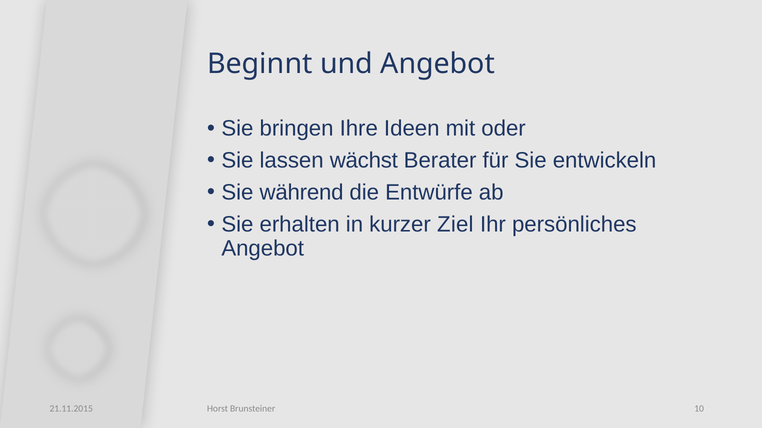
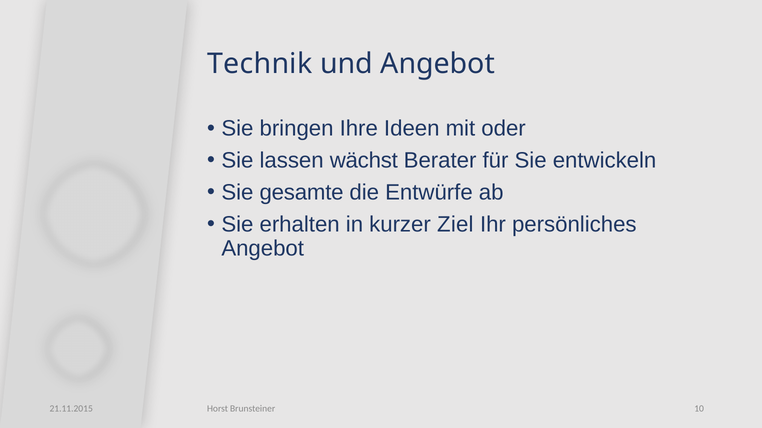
Beginnt: Beginnt -> Technik (260, 64)
während: während -> gesamte (302, 193)
